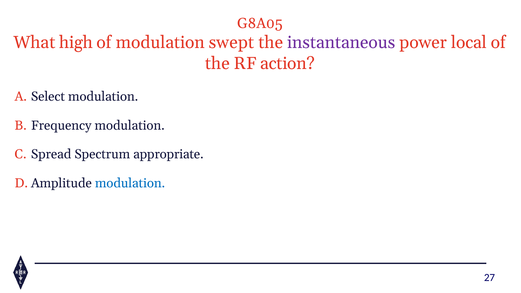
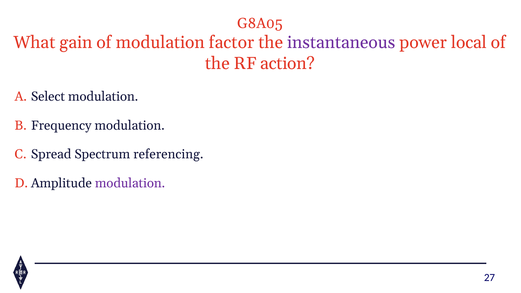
high: high -> gain (76, 43)
swept: swept -> factor (232, 43)
appropriate: appropriate -> referencing (168, 154)
modulation colour: blue -> purple (130, 183)
